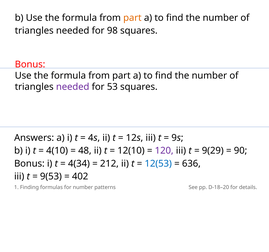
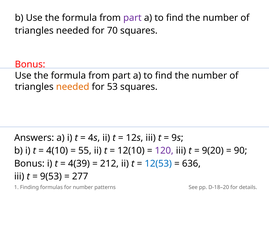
part colour: orange -> purple (132, 18)
98: 98 -> 70 (112, 31)
needed colour: purple -> orange (73, 87)
48: 48 -> 55 (85, 151)
9(29: 9(29 -> 9(20 (213, 151)
4(34: 4(34 -> 4(39 (79, 164)
402: 402 -> 277 (80, 177)
